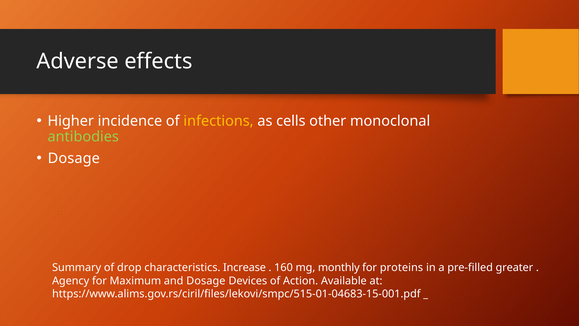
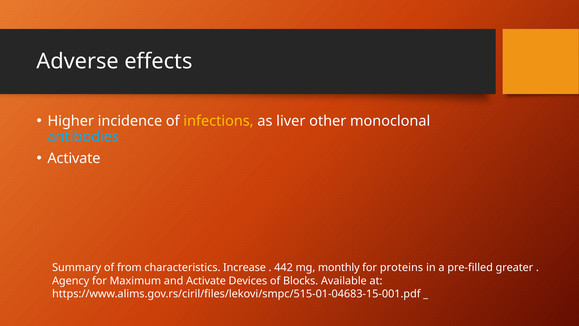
cells: cells -> liver (291, 121)
antibodies colour: light green -> light blue (83, 137)
Dosage: Dosage -> Activate (74, 158)
drop: drop -> from (129, 267)
160: 160 -> 442 (284, 267)
and Dosage: Dosage -> Activate (206, 280)
Action: Action -> Blocks (301, 280)
